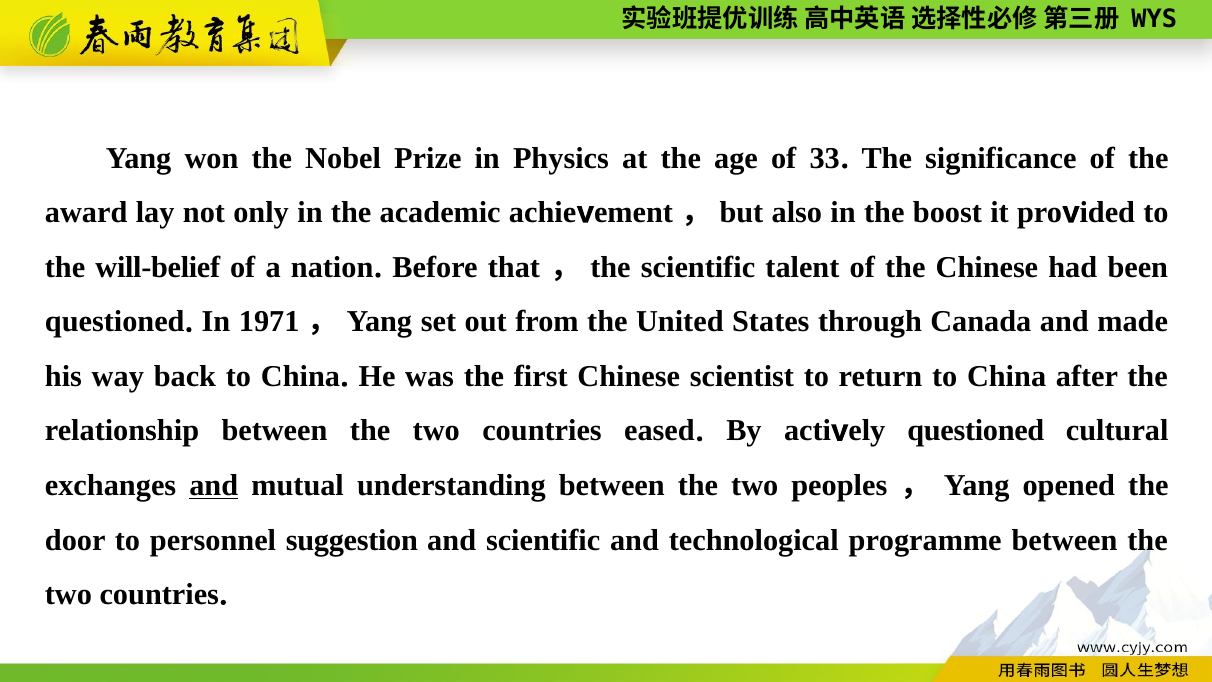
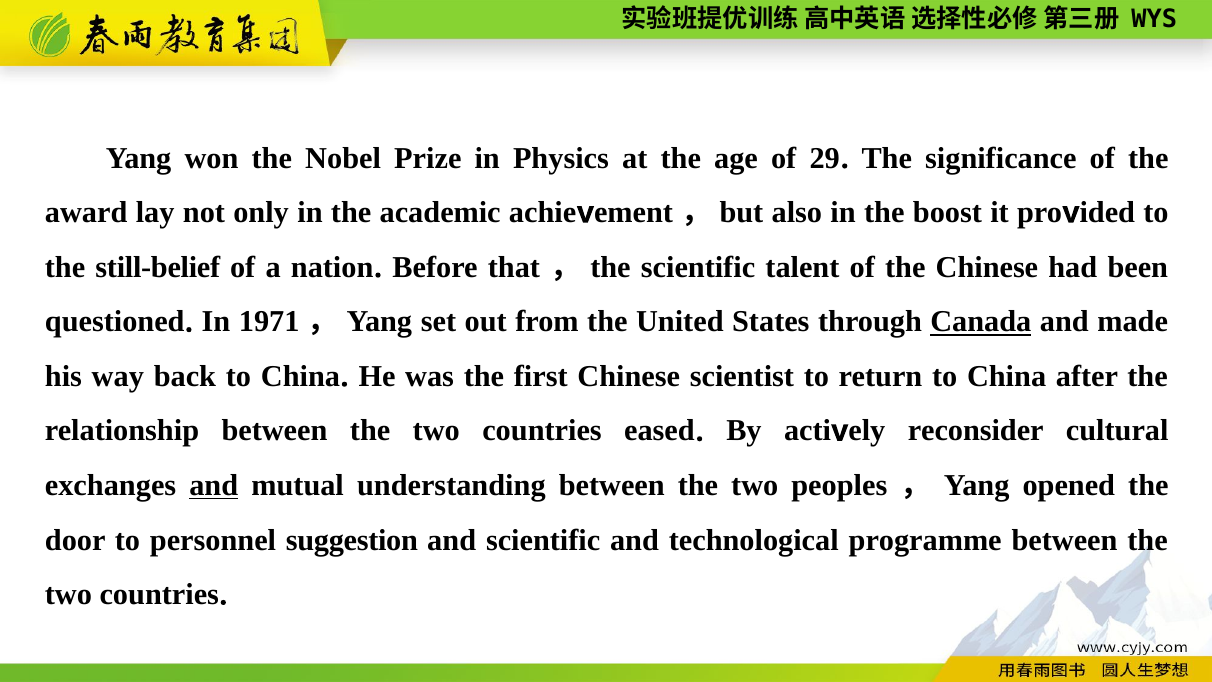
33: 33 -> 29 (825, 158)
will-belief: will-belief -> still-belief (158, 267)
Canada underline: none -> present (981, 322)
questioned: questioned -> reconsider (976, 431)
